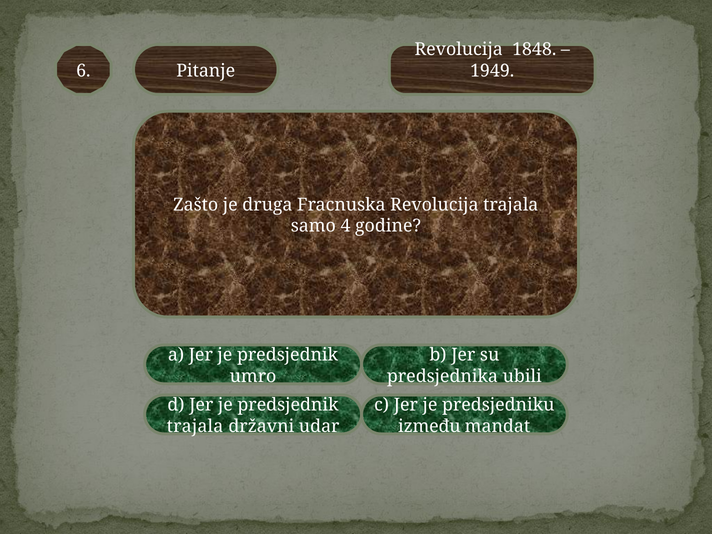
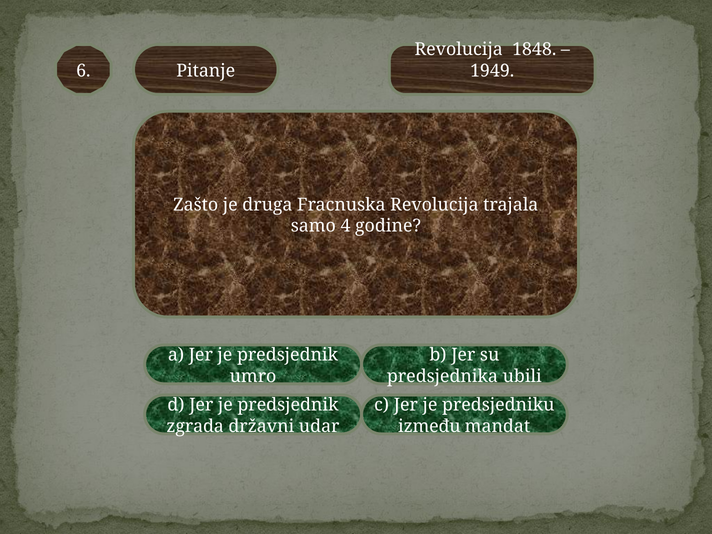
trajala: trajala -> zgrada (195, 426)
